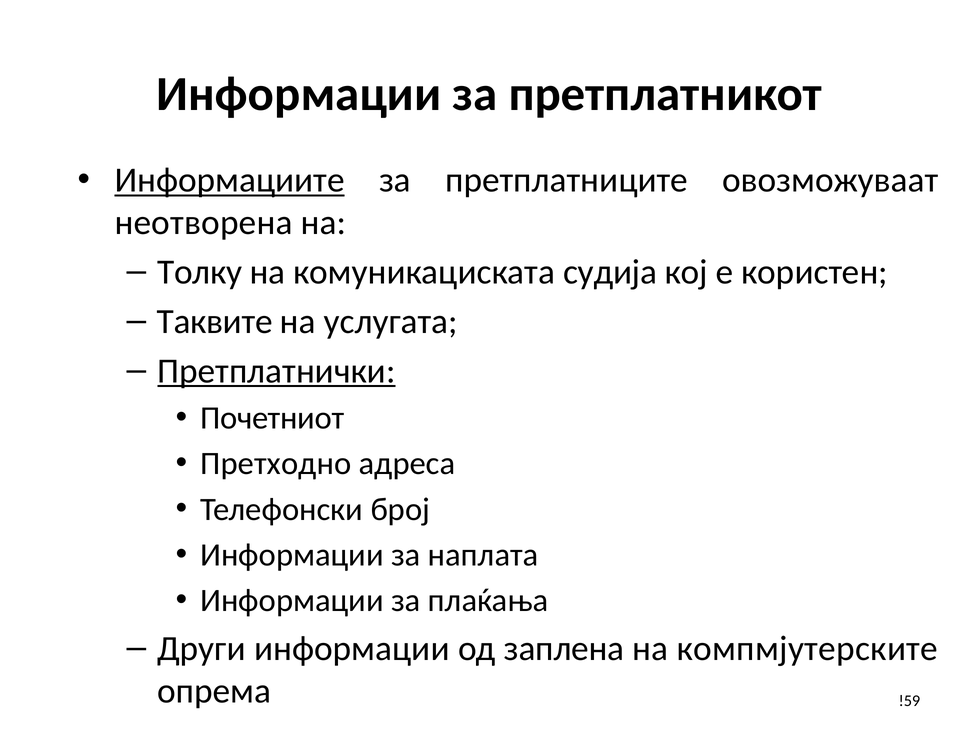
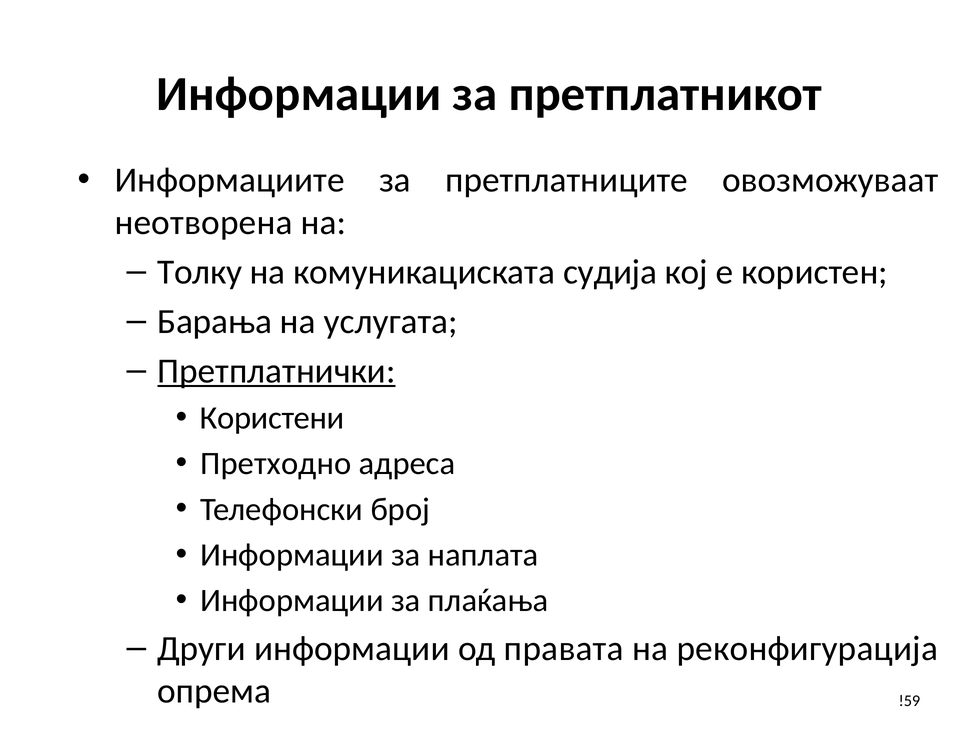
Информациите underline: present -> none (230, 180)
Таквите: Таквите -> Барања (215, 322)
Почетниот: Почетниот -> Користени (272, 418)
заплена: заплена -> правата (564, 649)
компмјутерските: компмјутерските -> реконфигурација (807, 649)
